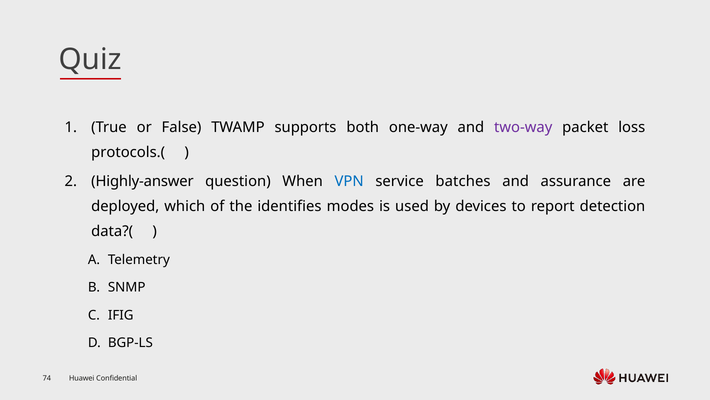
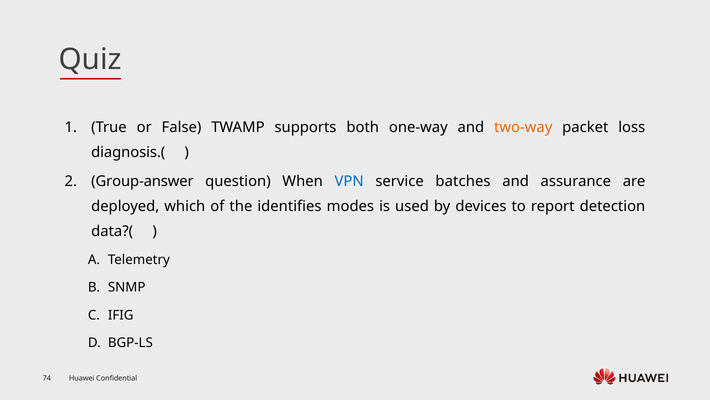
two-way colour: purple -> orange (523, 127)
protocols.(: protocols.( -> diagnosis.( (128, 152)
Highly-answer: Highly-answer -> Group-answer (142, 181)
